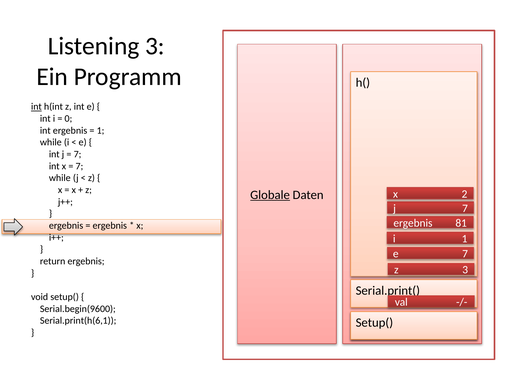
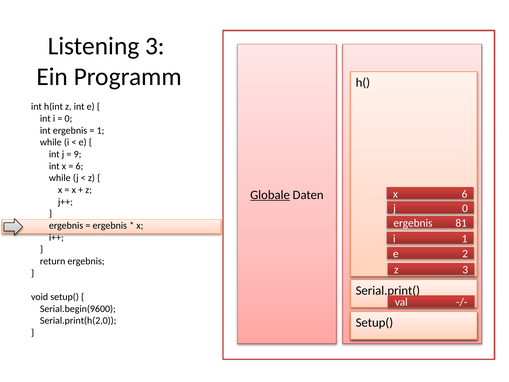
int underline: present -> none (36, 107)
7: 7 -> 9 (78, 154)
7: 7 -> 6 (79, 166)
2: 2 -> 6 (464, 194)
j 7: 7 -> 0 (465, 208)
e 7: 7 -> 2 (465, 254)
Serial.print(h(6,1: Serial.print(h(6,1 -> Serial.print(h(2,0 (78, 320)
